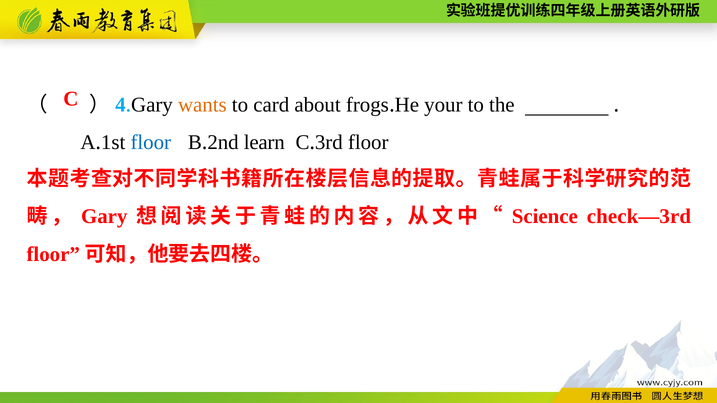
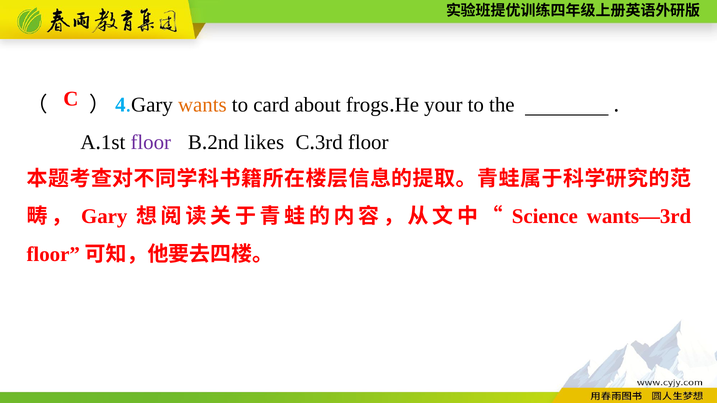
floor colour: blue -> purple (151, 143)
learn: learn -> likes (264, 143)
check—3rd: check—3rd -> wants—3rd (639, 217)
